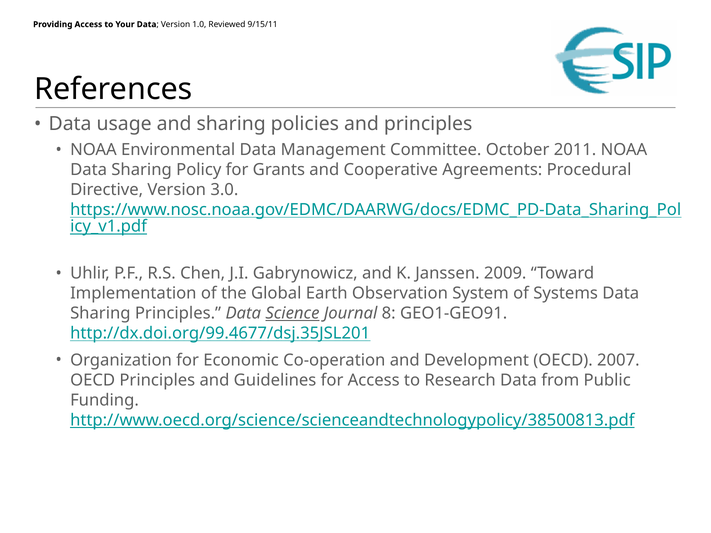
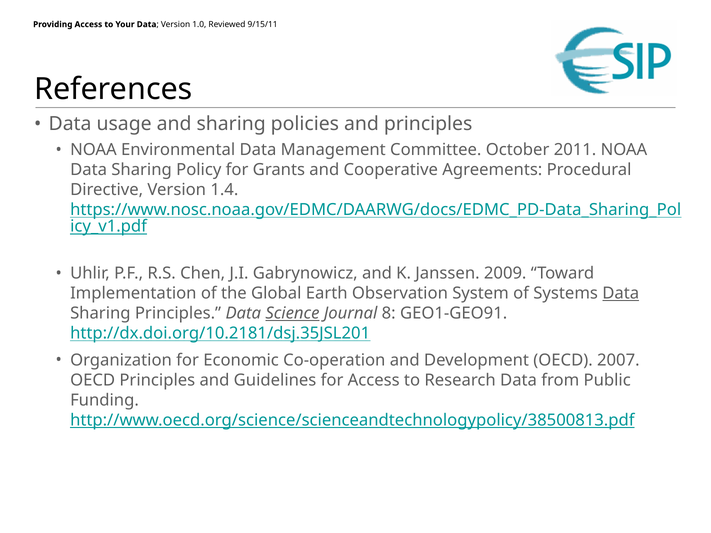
3.0: 3.0 -> 1.4 (224, 190)
Data underline: none -> present (621, 293)
http://dx.doi.org/99.4677/dsj.35JSL201: http://dx.doi.org/99.4677/dsj.35JSL201 -> http://dx.doi.org/10.2181/dsj.35JSL201 (220, 333)
